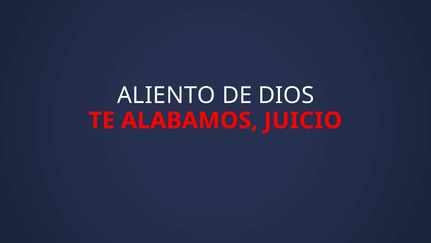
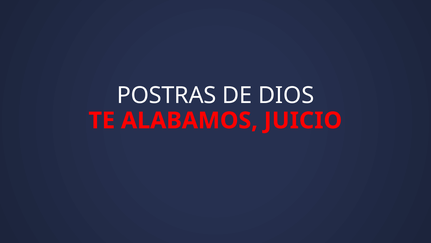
ALIENTO: ALIENTO -> POSTRAS (166, 95)
